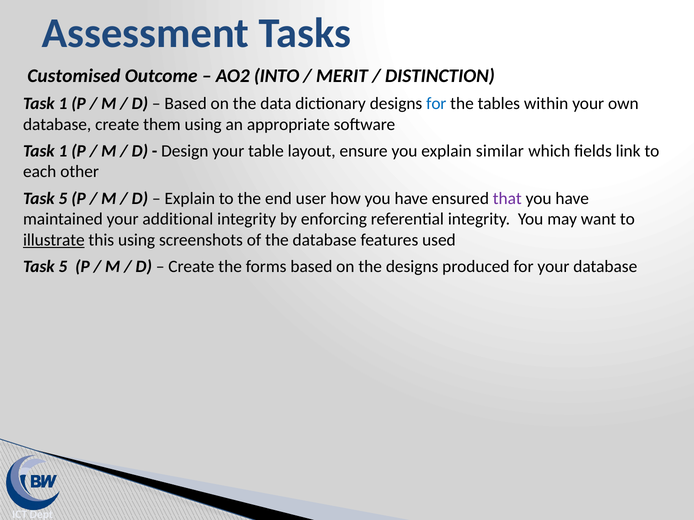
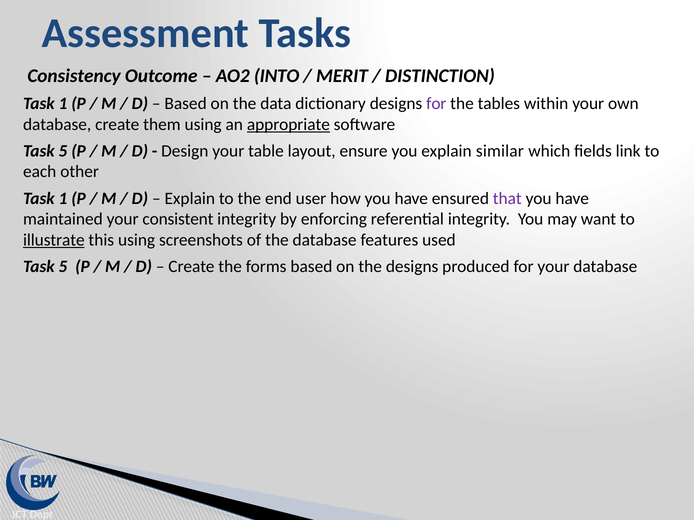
Customised: Customised -> Consistency (74, 76)
for colour: blue -> purple (436, 104)
appropriate underline: none -> present (288, 124)
1: 1 -> 5 (63, 151)
5: 5 -> 1 (63, 198)
additional: additional -> consistent (178, 219)
